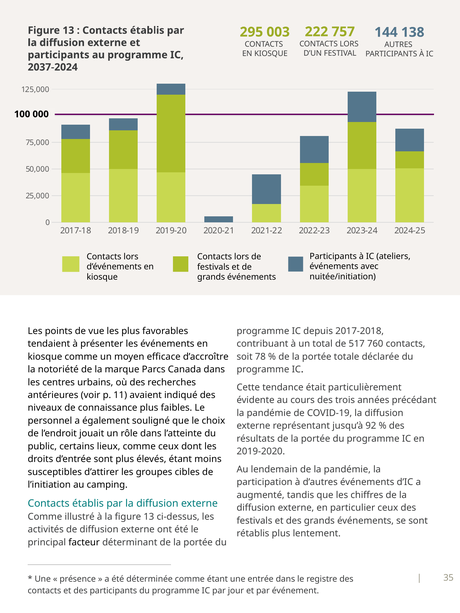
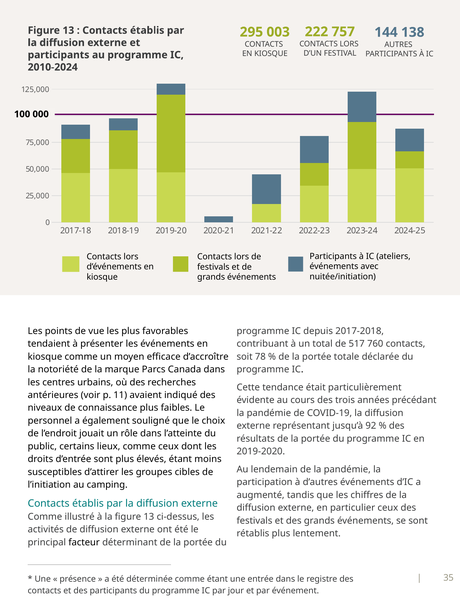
2037-2024: 2037-2024 -> 2010-2024 (53, 67)
